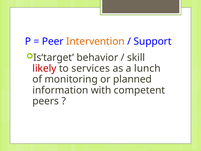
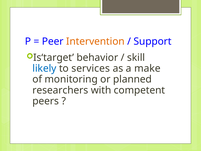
likely colour: red -> blue (44, 68)
lunch: lunch -> make (147, 68)
information: information -> researchers (60, 90)
